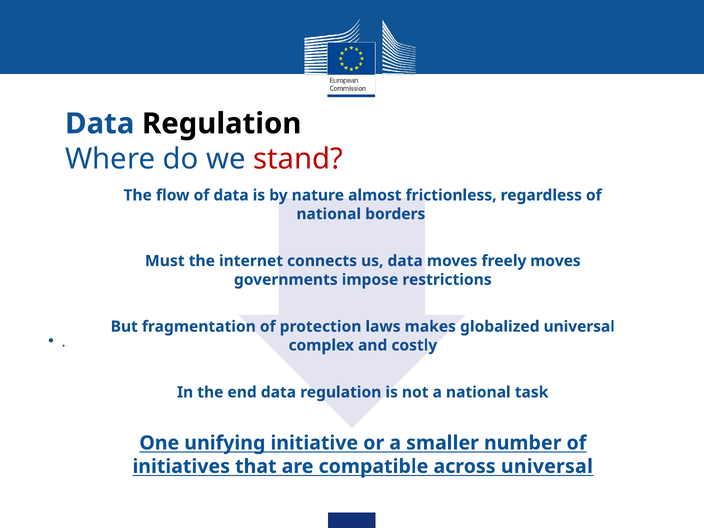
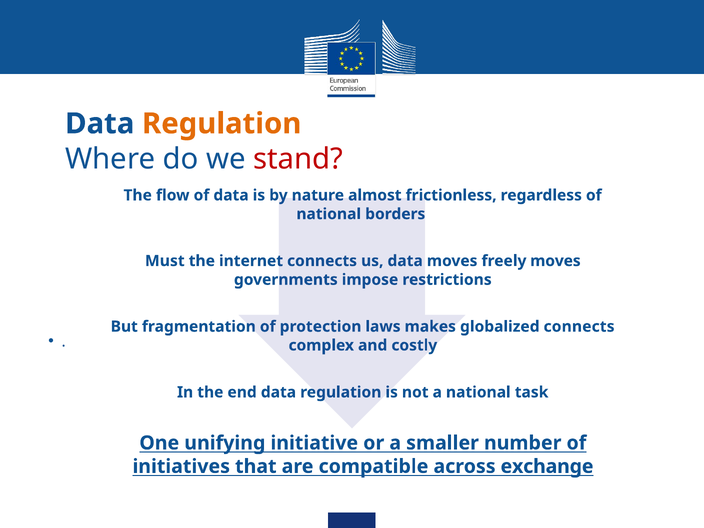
Regulation colour: black -> orange (222, 124)
globalized universal: universal -> connects (579, 327)
across universal: universal -> exchange (547, 466)
